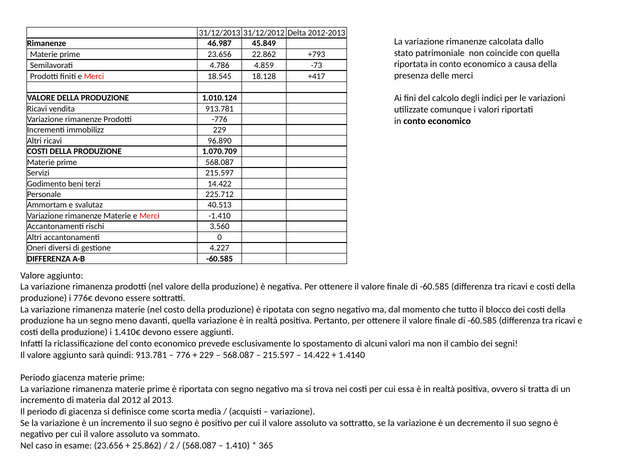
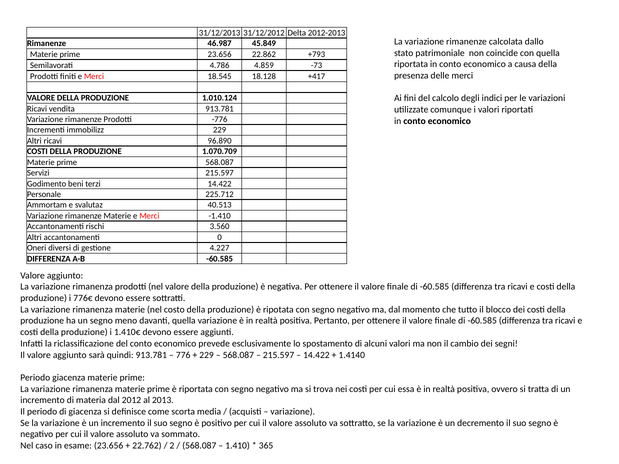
25.862: 25.862 -> 22.762 (147, 446)
